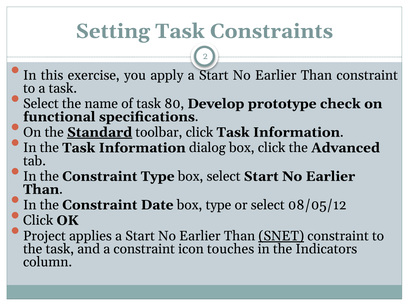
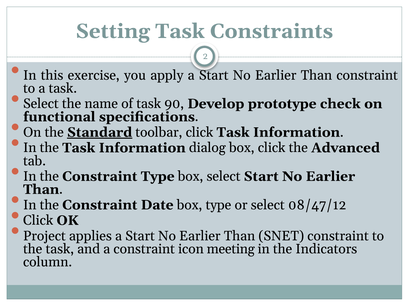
80: 80 -> 90 (174, 104)
08/05/12: 08/05/12 -> 08/47/12 (317, 205)
SNET underline: present -> none (281, 237)
touches: touches -> meeting (231, 250)
